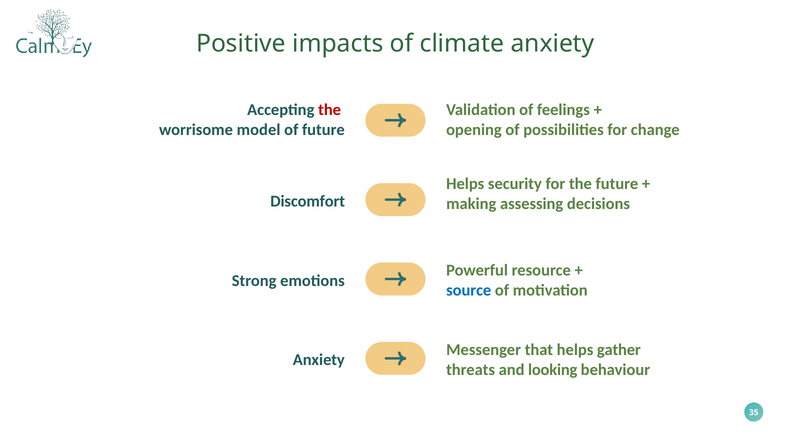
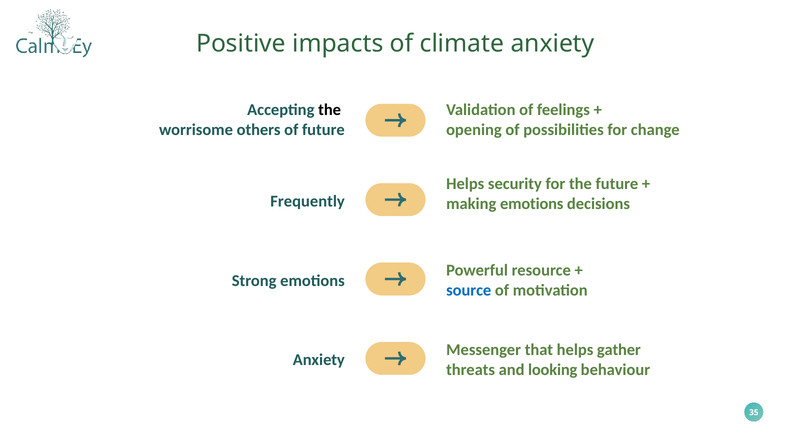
the colour: red -> black (330, 110)
model: model -> others (259, 130)
Discomfort: Discomfort -> Frequently (308, 201)
making assessing: assessing -> emotions (532, 204)
